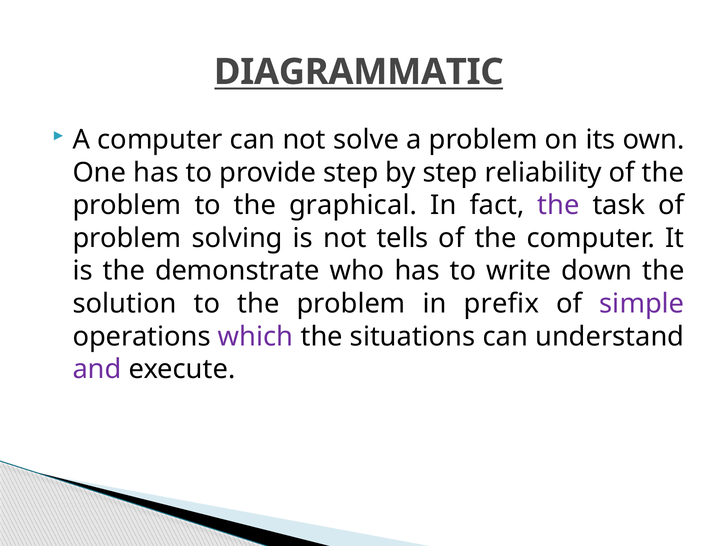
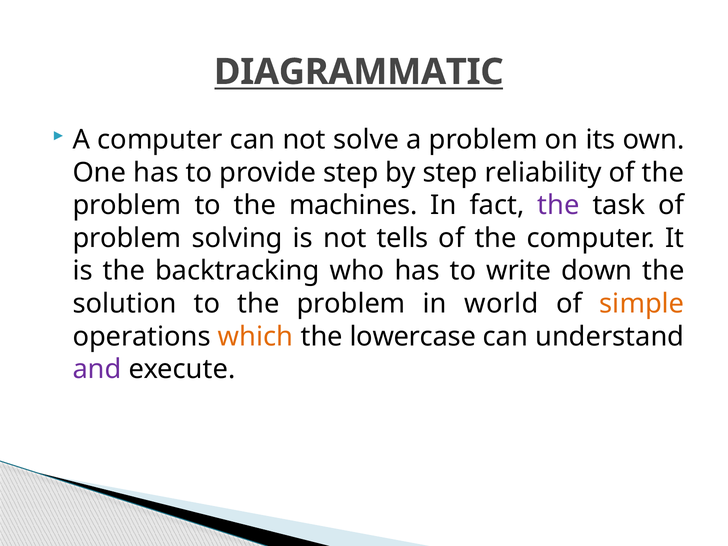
graphical: graphical -> machines (353, 205)
demonstrate: demonstrate -> backtracking (237, 271)
prefix: prefix -> world (501, 304)
simple colour: purple -> orange (642, 304)
which colour: purple -> orange (256, 337)
situations: situations -> lowercase (413, 337)
